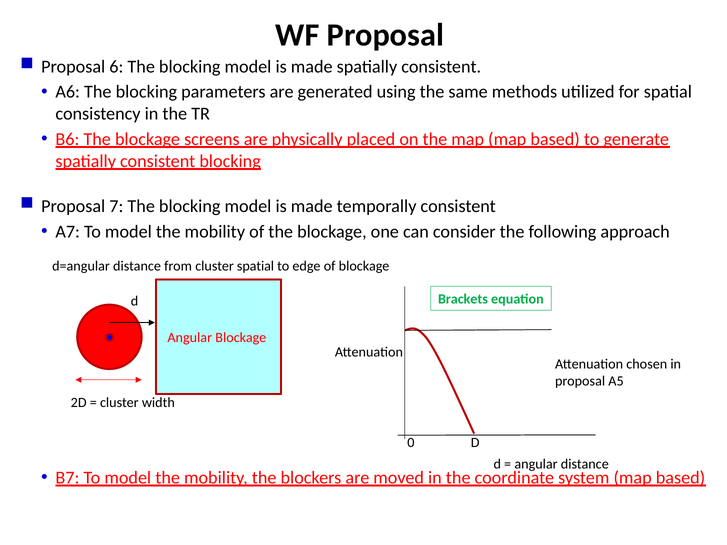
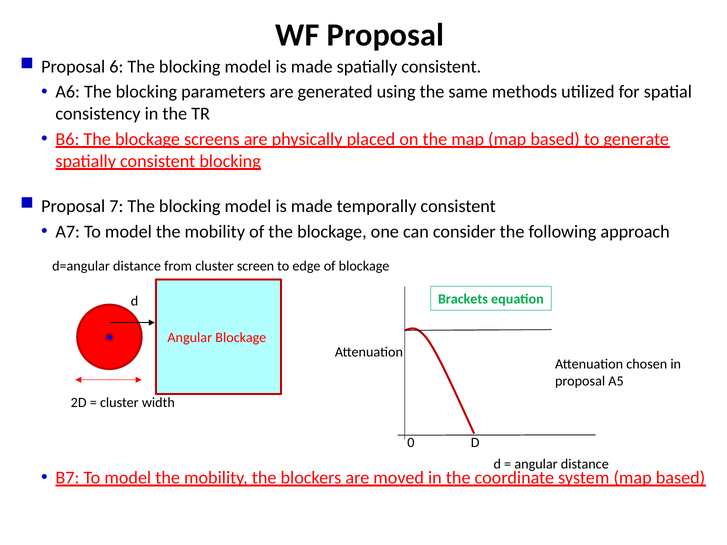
cluster spatial: spatial -> screen (256, 266)
